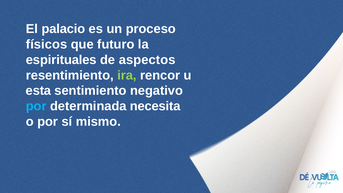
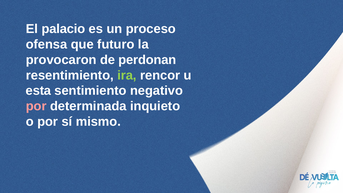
físicos: físicos -> ofensa (47, 44)
espirituales: espirituales -> provocaron (61, 60)
aspectos: aspectos -> perdonan (147, 60)
por colour: light blue -> pink (36, 106)
necesita: necesita -> inquieto (155, 106)
